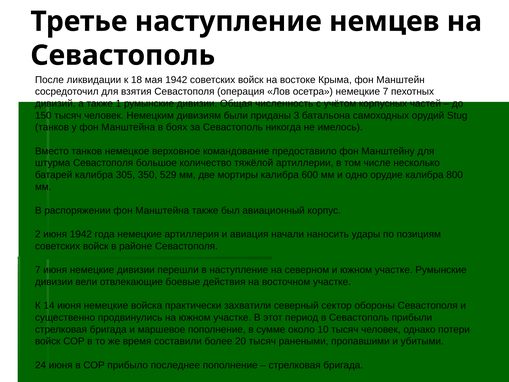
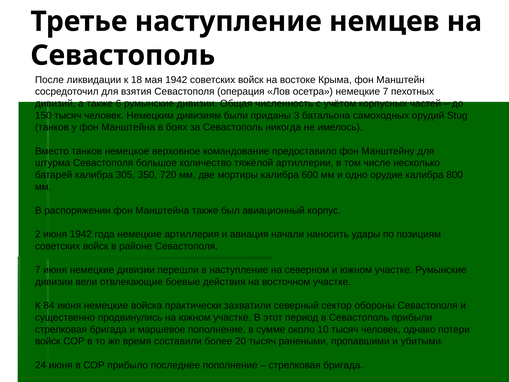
1: 1 -> 6 (118, 103)
529: 529 -> 720 (168, 175)
14: 14 -> 84 (49, 305)
